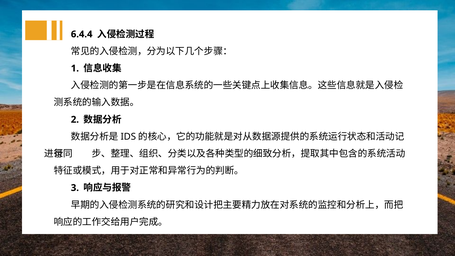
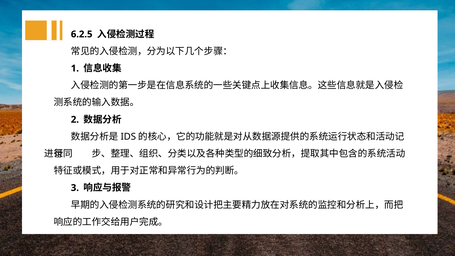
6.4.4: 6.4.4 -> 6.2.5 (82, 34)
